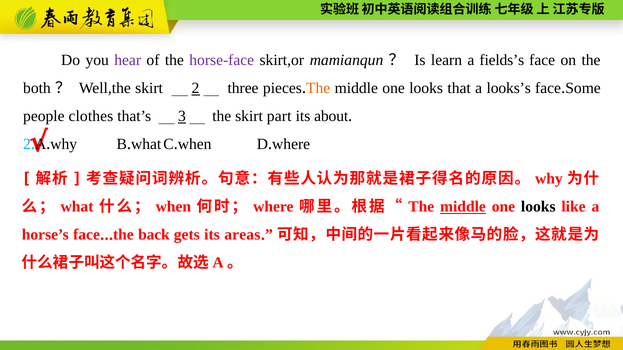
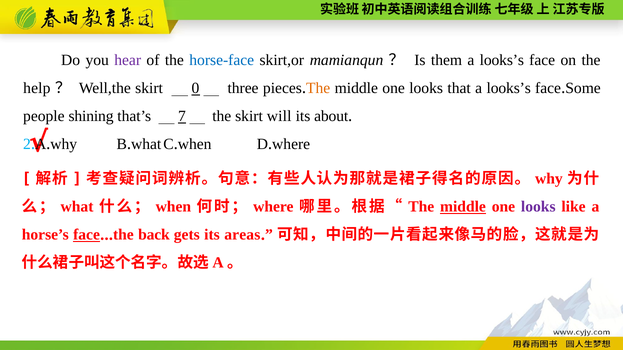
horse-face colour: purple -> blue (222, 60)
learn: learn -> them (447, 60)
fields’s: fields’s -> looks’s (502, 60)
both: both -> help (37, 88)
skirt 2: 2 -> 0 (195, 88)
clothes: clothes -> shining (91, 116)
3: 3 -> 7 (182, 116)
part: part -> will (279, 116)
looks colour: black -> purple (538, 207)
face underline: none -> present (87, 235)
